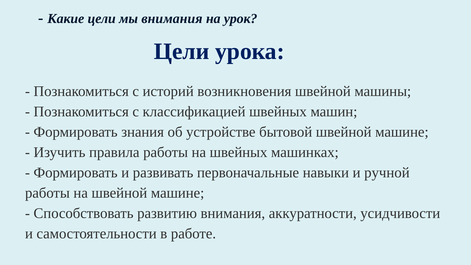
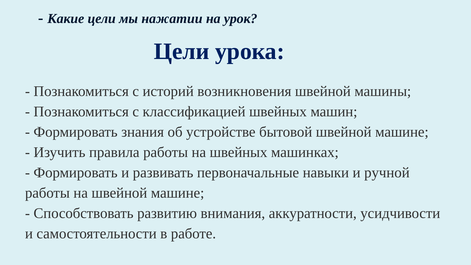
мы внимания: внимания -> нажатии (172, 19)
